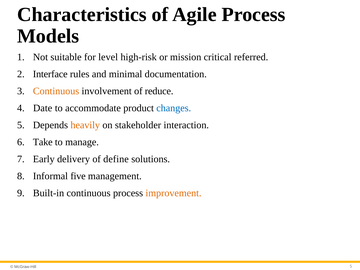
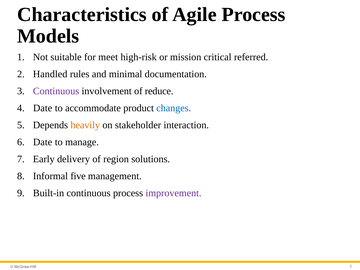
level: level -> meet (108, 57)
Interface: Interface -> Handled (50, 74)
Continuous colour: orange -> purple (56, 91)
Take: Take -> Date (43, 142)
define: define -> region (116, 159)
improvement colour: orange -> purple (174, 193)
